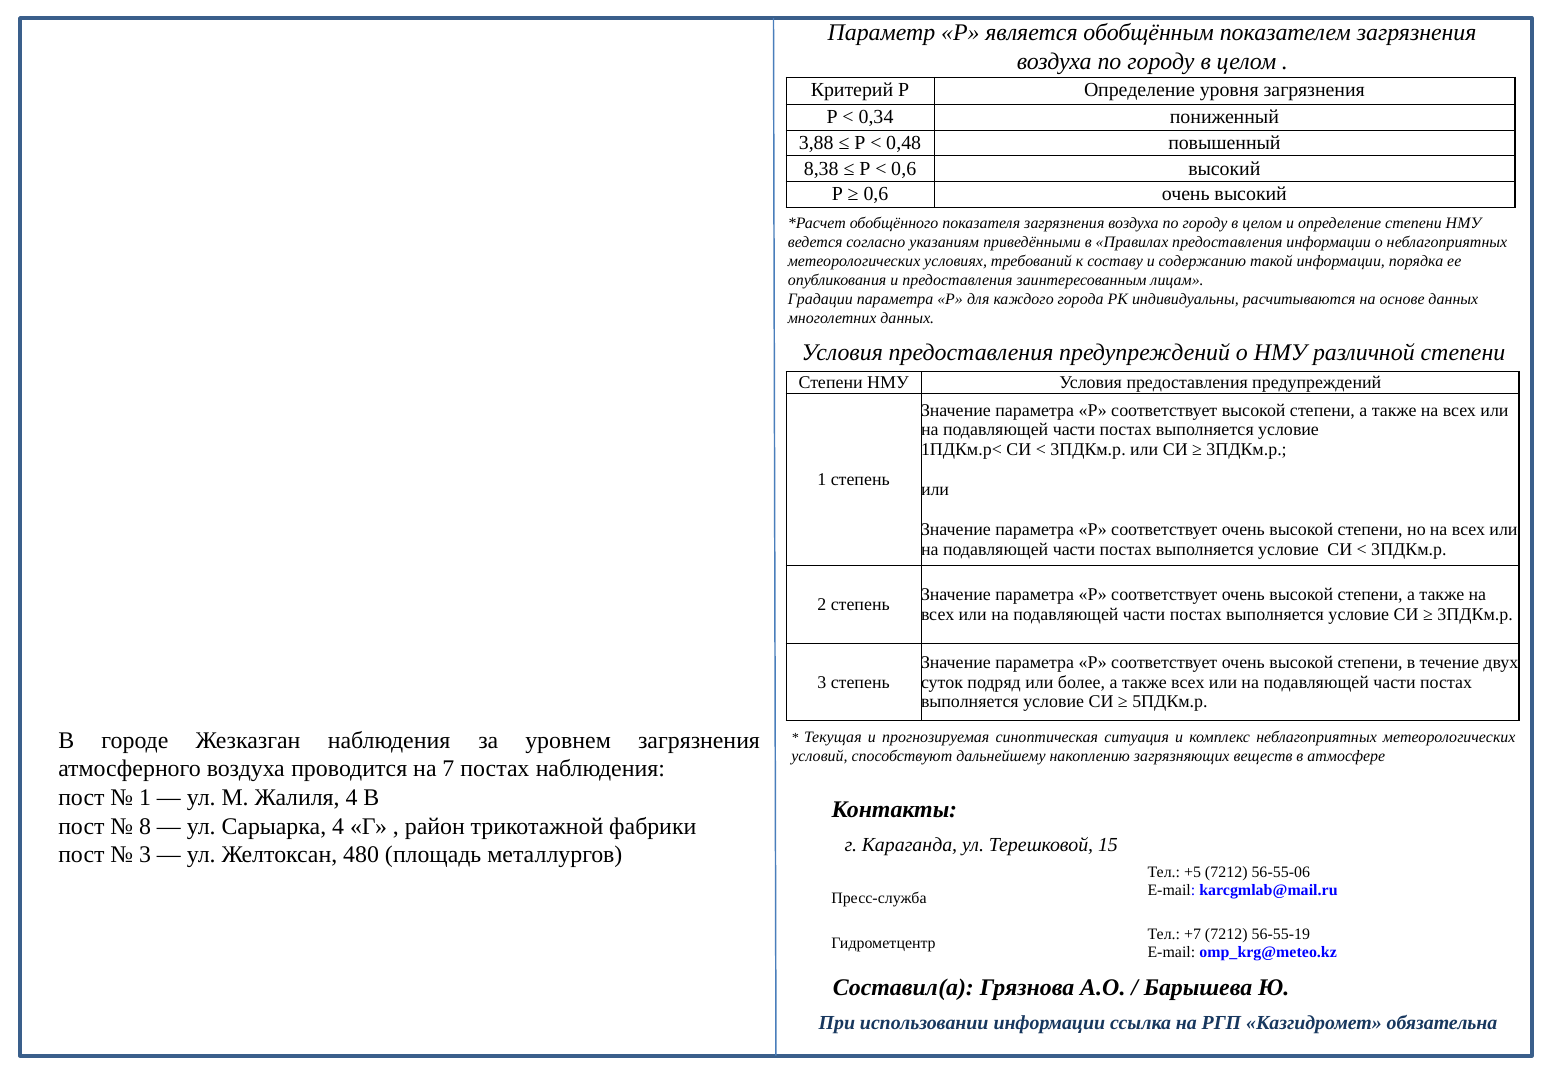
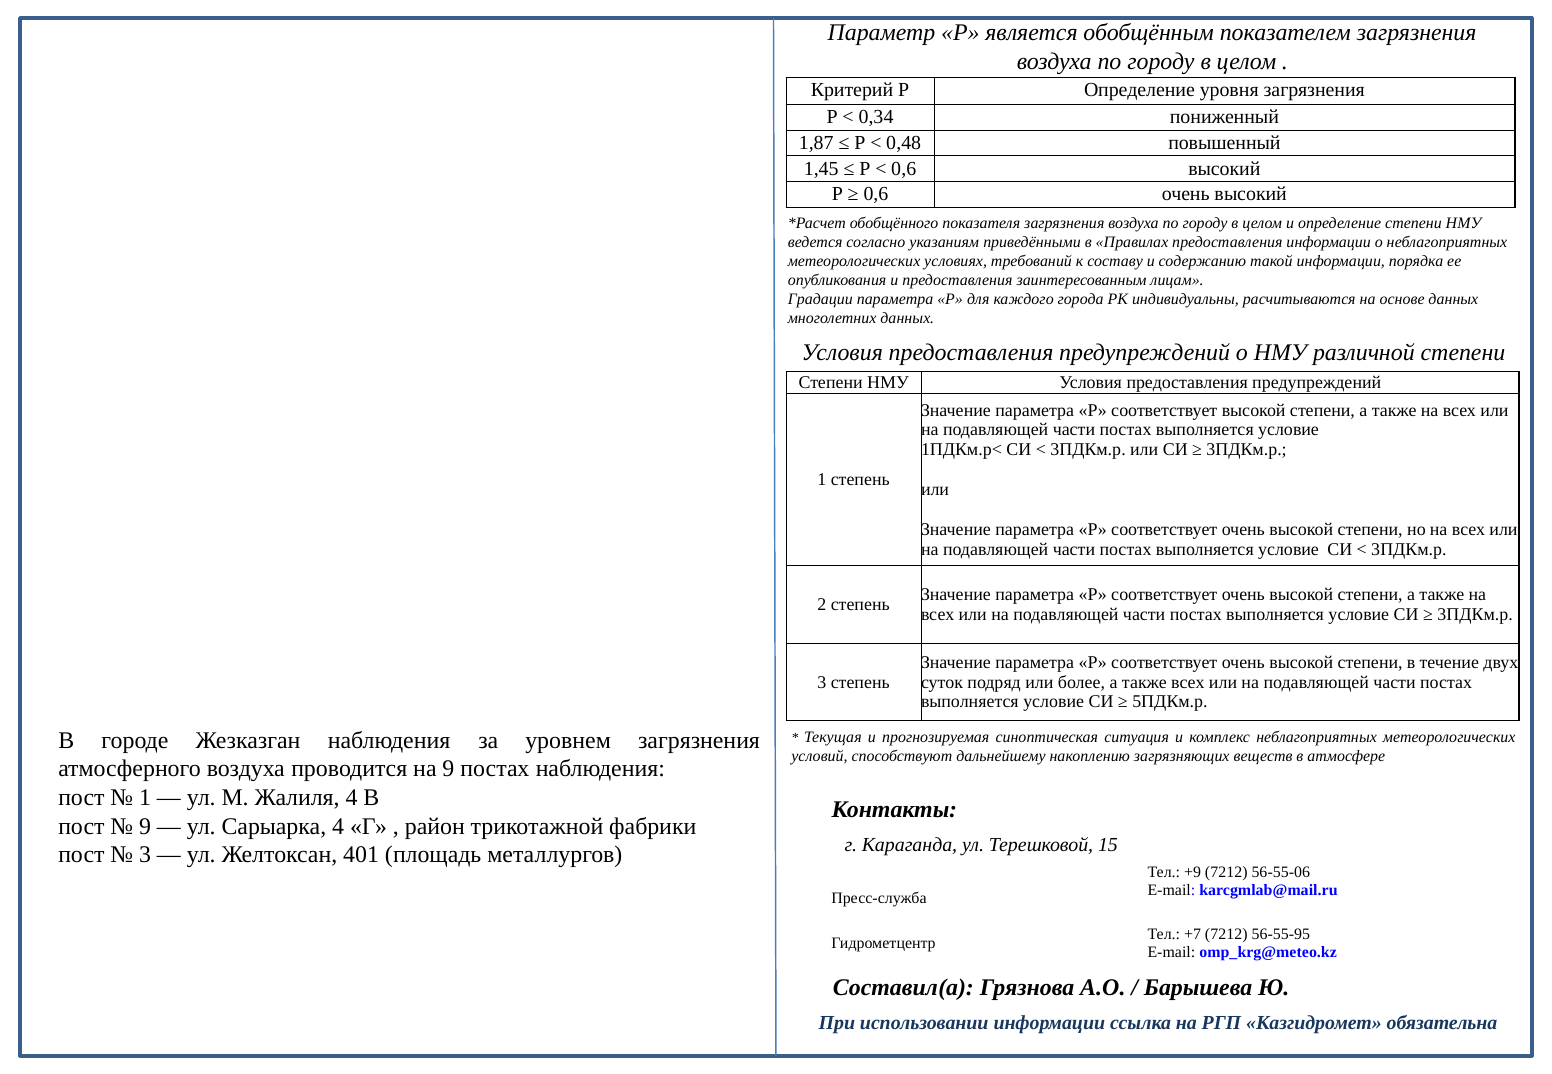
3,88: 3,88 -> 1,87 (816, 143)
8,38: 8,38 -> 1,45 (821, 169)
на 7: 7 -> 9 (448, 769)
8: 8 -> 9 (145, 827)
480: 480 -> 401 (361, 855)
+5: +5 -> +9 (1192, 872)
56-55-19: 56-55-19 -> 56-55-95 (1281, 935)
